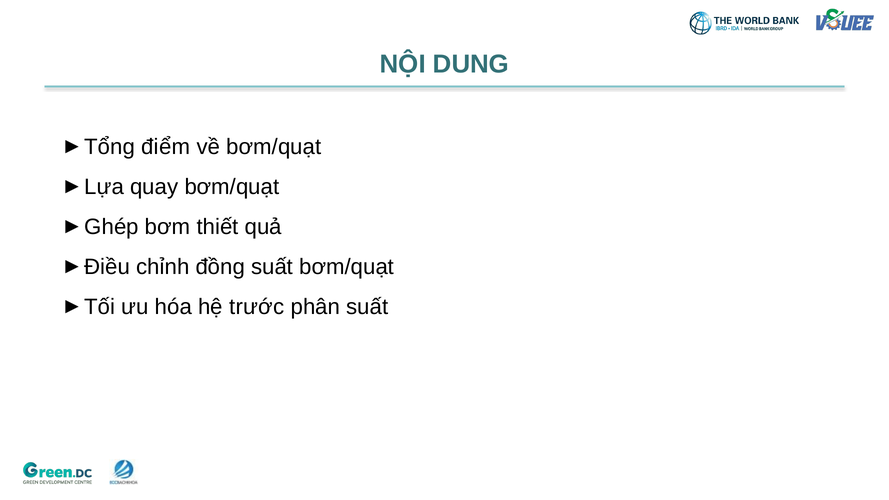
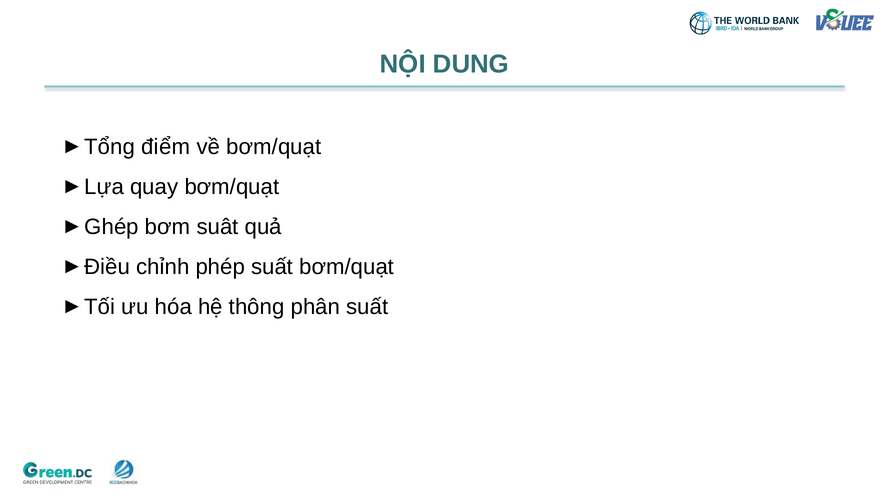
thiết: thiết -> suât (218, 227)
đồng: đồng -> phép (220, 267)
trước: trước -> thông (257, 307)
